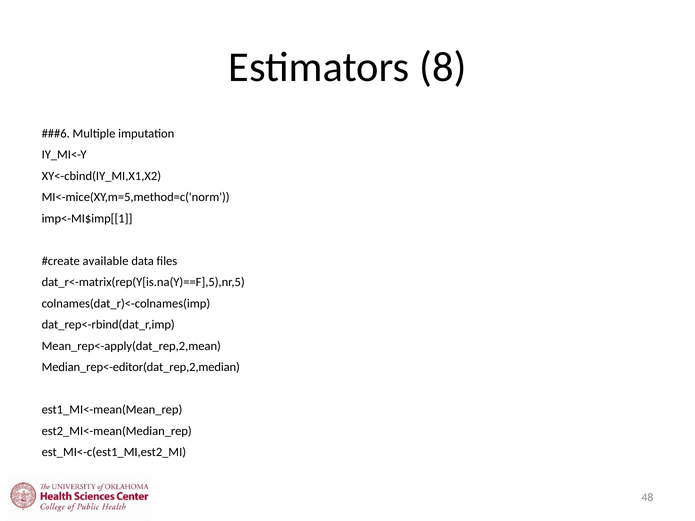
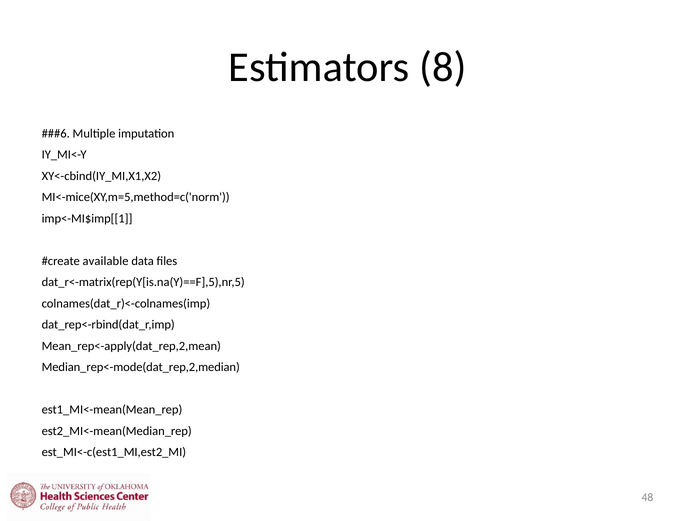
Median_rep<-editor(dat_rep,2,median: Median_rep<-editor(dat_rep,2,median -> Median_rep<-mode(dat_rep,2,median (141, 367)
